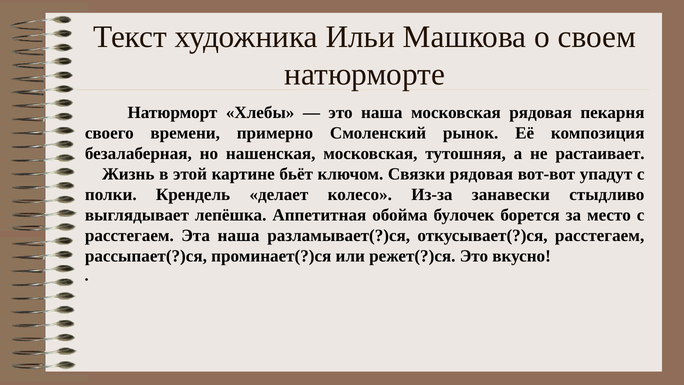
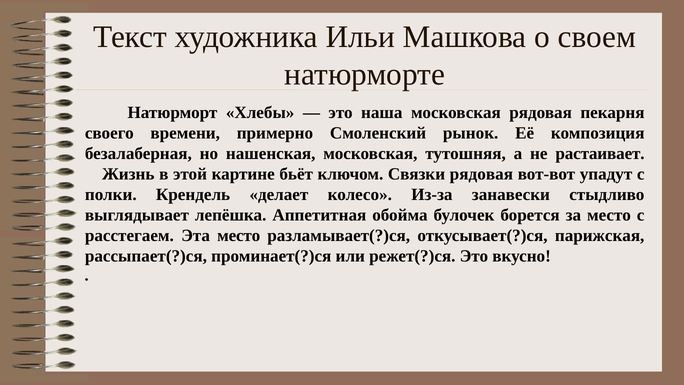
Эта наша: наша -> место (239, 235)
откусывает(?)ся расстегаем: расстегаем -> парижская (600, 235)
